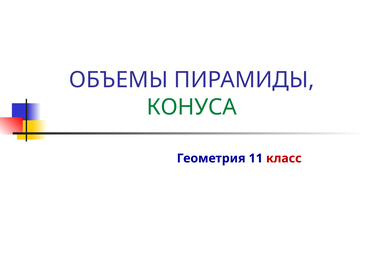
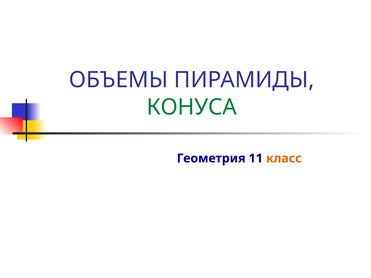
класс colour: red -> orange (284, 158)
